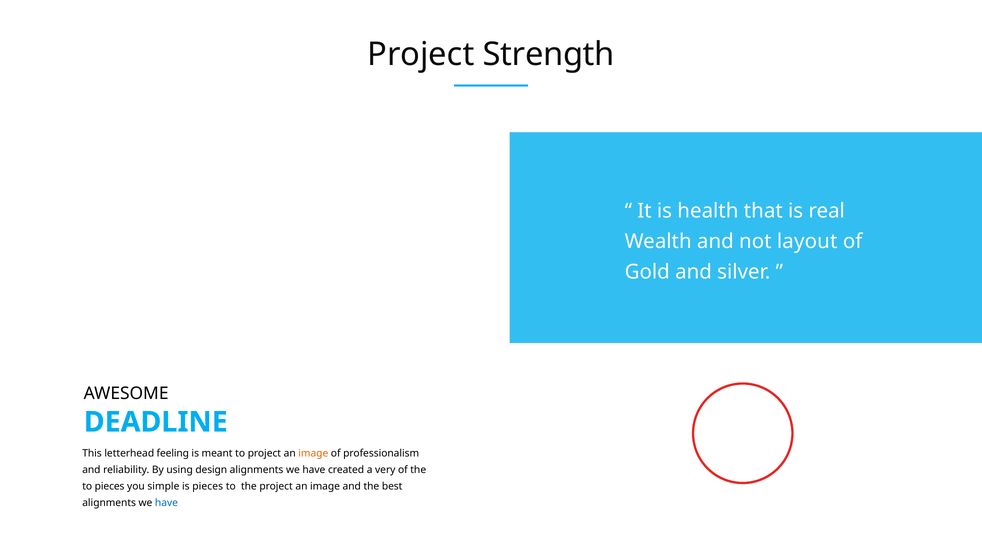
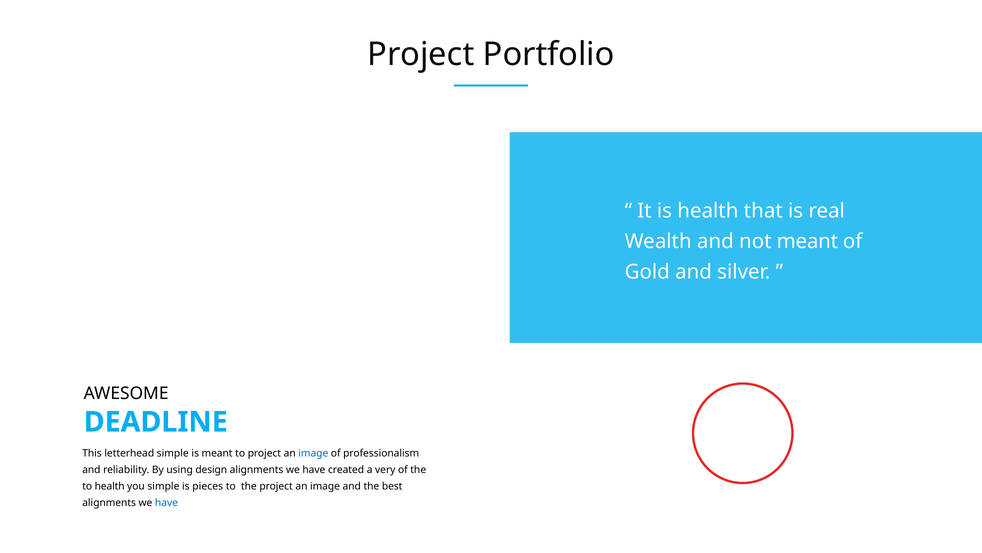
Strength: Strength -> Portfolio (549, 54)
not layout: layout -> meant (807, 241)
letterhead feeling: feeling -> simple (173, 453)
image colour: orange -> blue (313, 453)
to pieces: pieces -> health (110, 486)
